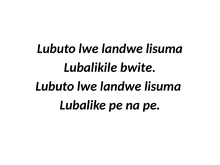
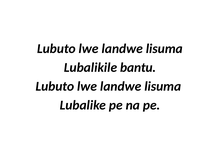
bwite: bwite -> bantu (138, 67)
